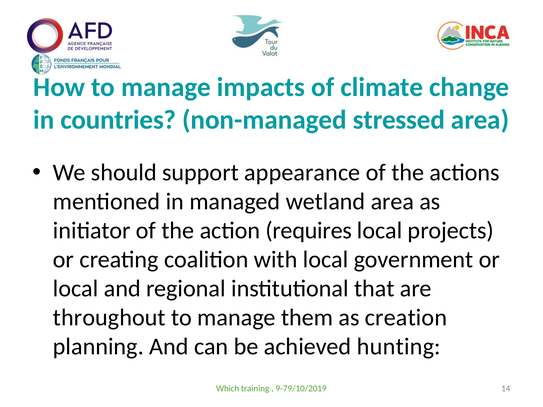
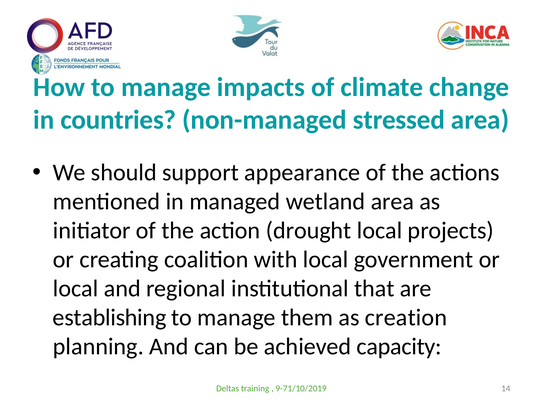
requires: requires -> drought (309, 231)
throughout: throughout -> establishing (110, 318)
hunting: hunting -> capacity (399, 347)
Which: Which -> Deltas (228, 389)
9-79/10/2019: 9-79/10/2019 -> 9-71/10/2019 (301, 389)
